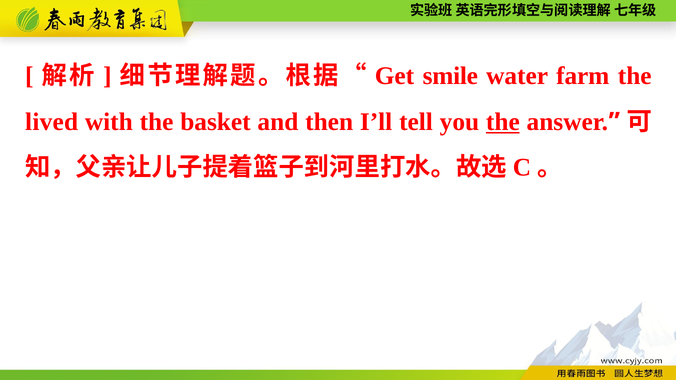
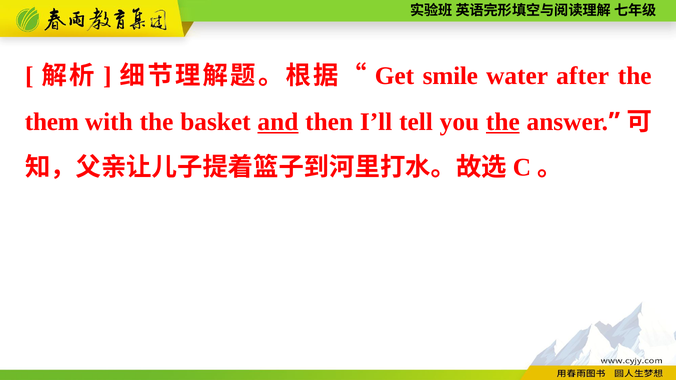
farm: farm -> after (583, 76)
lived: lived -> them (52, 122)
and underline: none -> present (278, 122)
